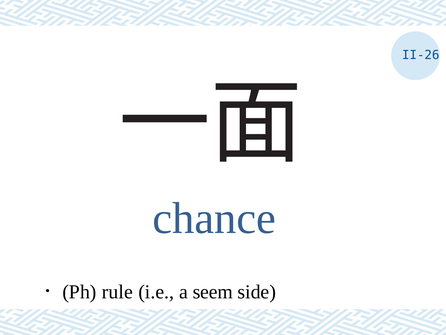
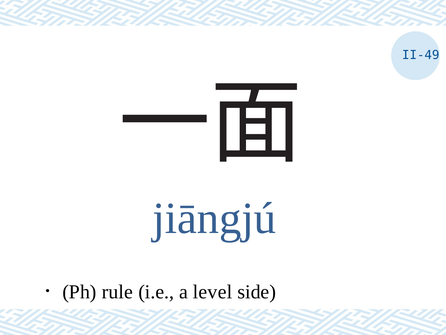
II-26: II-26 -> II-49 (421, 55)
chance: chance -> jiāngjú (214, 218)
seem: seem -> level (213, 292)
